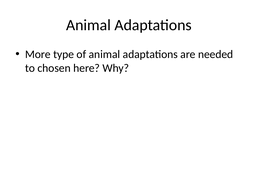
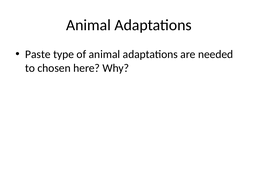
More: More -> Paste (38, 54)
